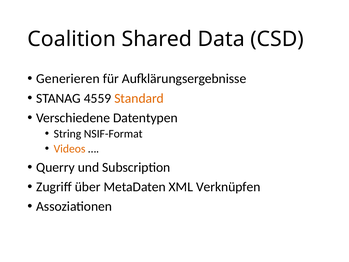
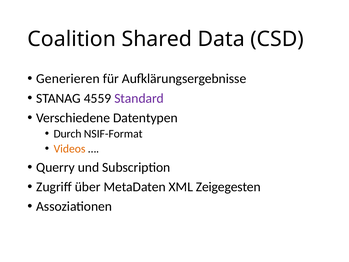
Standard colour: orange -> purple (139, 98)
String: String -> Durch (68, 134)
Verknüpfen: Verknüpfen -> Zeigegesten (228, 187)
